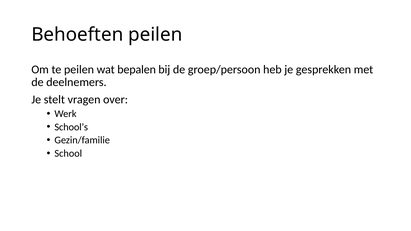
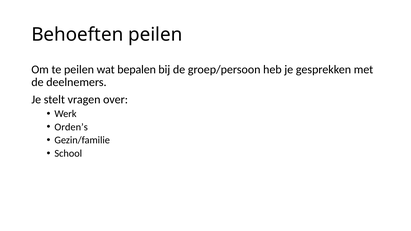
School’s: School’s -> Orden’s (71, 127)
